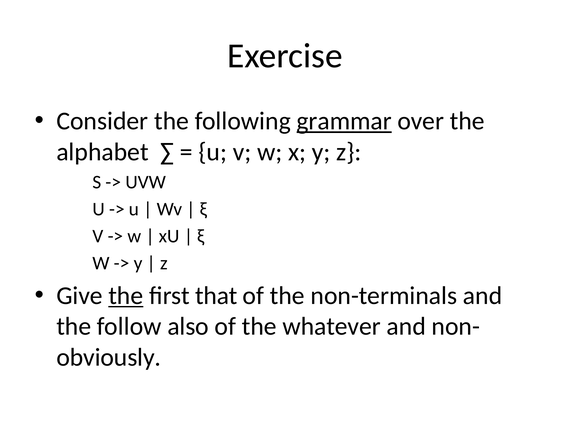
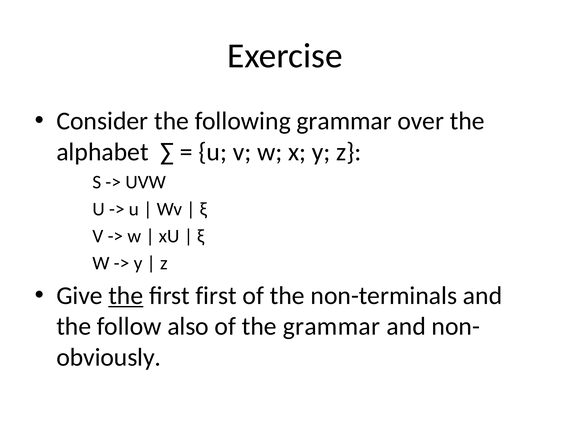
grammar underline: present -> none (344, 121)
first that: that -> first (216, 296)
the whatever: whatever -> grammar (331, 327)
